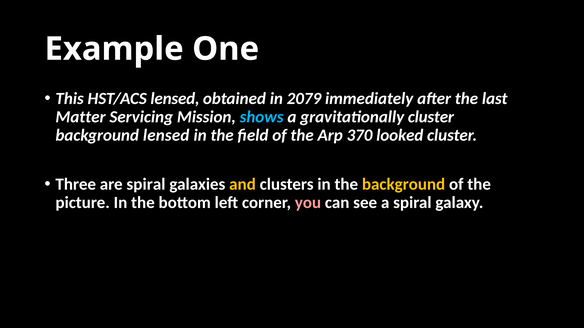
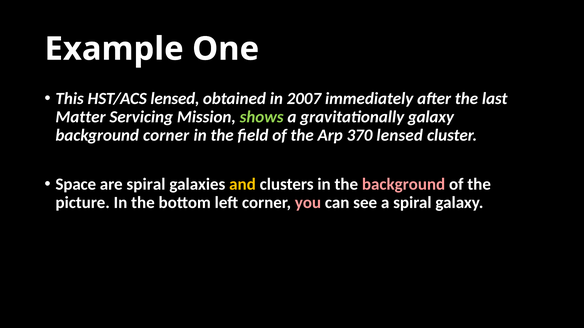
2079: 2079 -> 2007 (304, 99)
shows colour: light blue -> light green (262, 117)
gravitationally cluster: cluster -> galaxy (431, 117)
background lensed: lensed -> corner (166, 136)
370 looked: looked -> lensed (400, 136)
Three: Three -> Space (76, 185)
background colour: yellow -> pink (404, 185)
